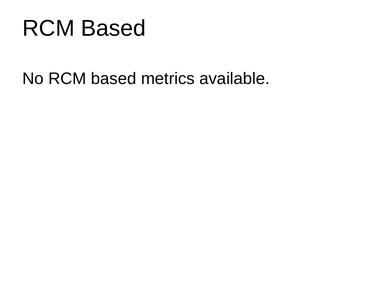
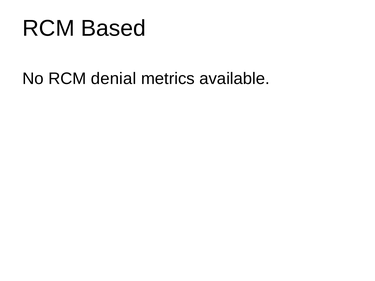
No RCM based: based -> denial (114, 79)
